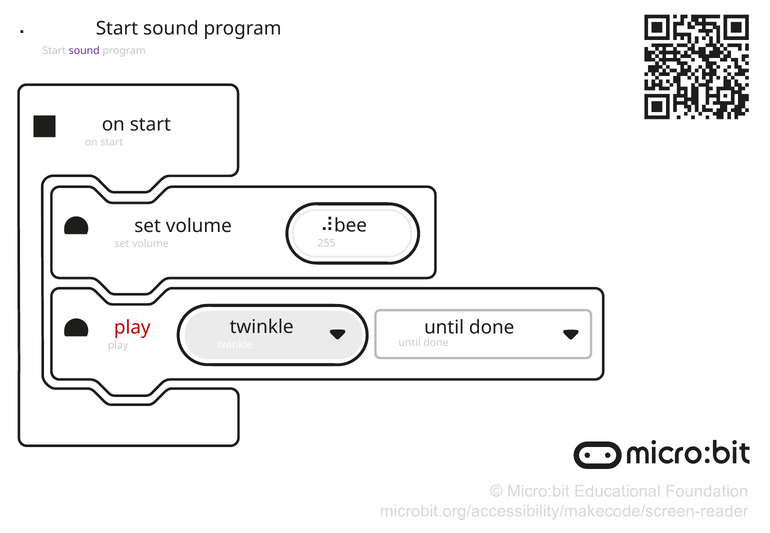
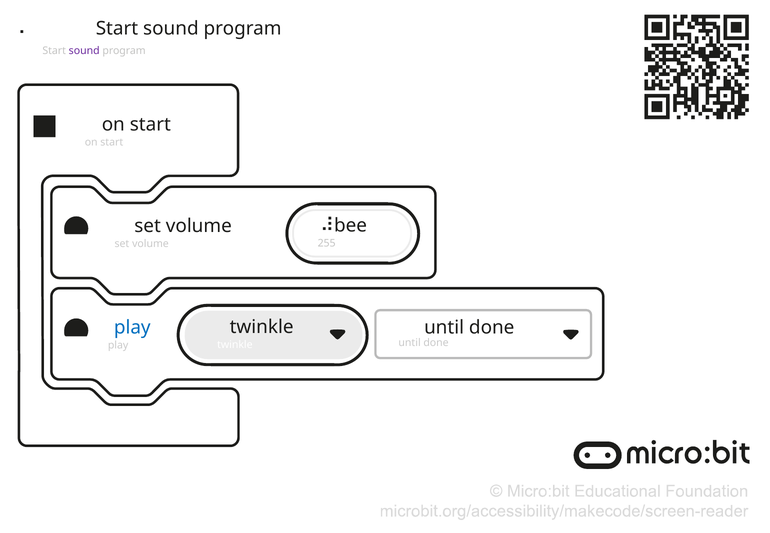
play colour: red -> blue (132, 327)
